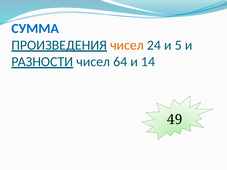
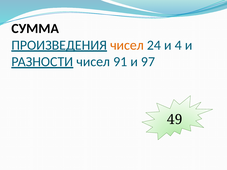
СУММА colour: blue -> black (35, 29)
5: 5 -> 4 (178, 45)
64: 64 -> 91 (120, 62)
14: 14 -> 97 (148, 62)
